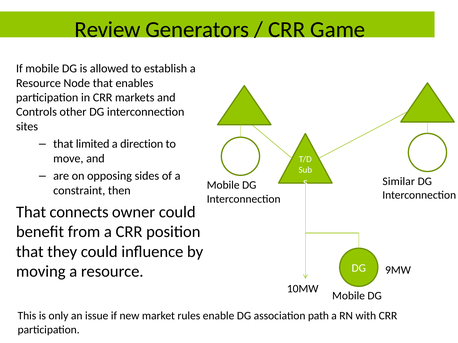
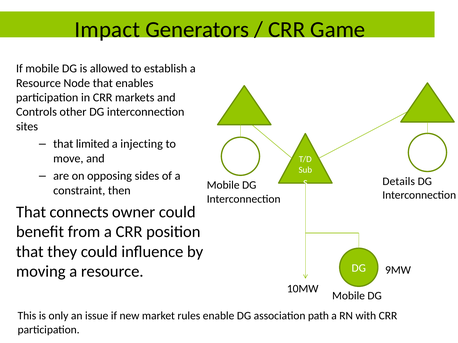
Review: Review -> Impact (107, 30)
direction: direction -> injecting (142, 144)
Similar: Similar -> Details (399, 182)
